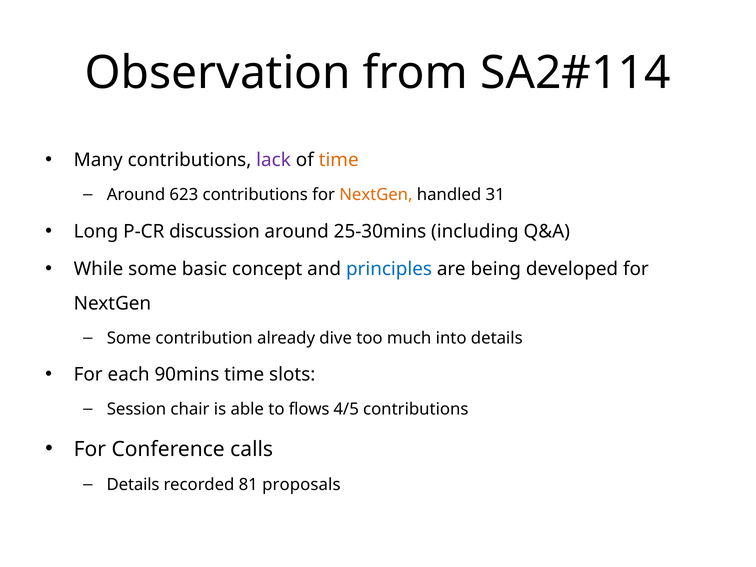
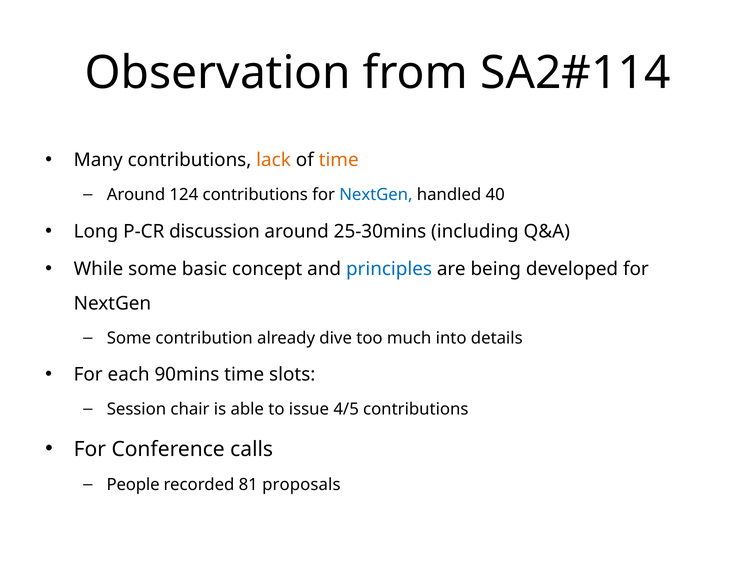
lack colour: purple -> orange (274, 160)
623: 623 -> 124 (184, 195)
NextGen colour: orange -> blue (376, 195)
31: 31 -> 40 (495, 195)
flows: flows -> issue (309, 409)
Details: Details -> People (133, 485)
